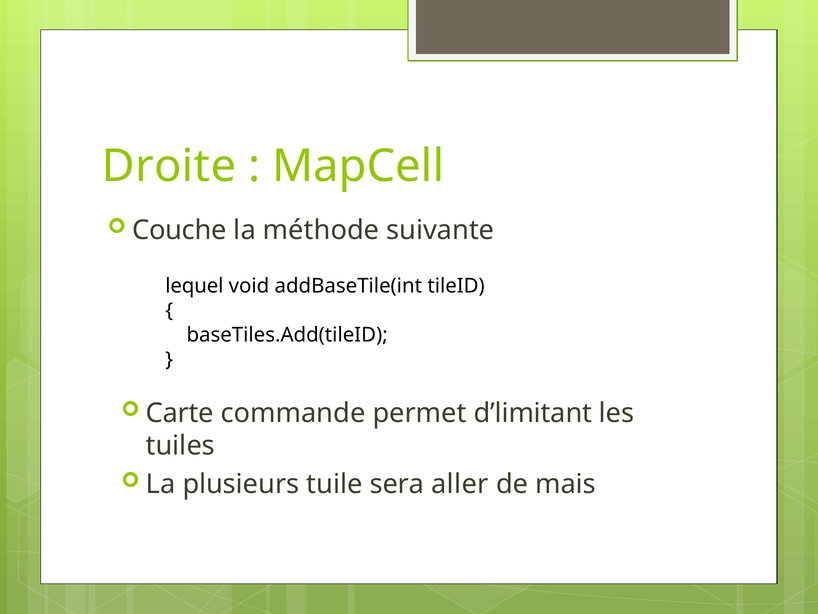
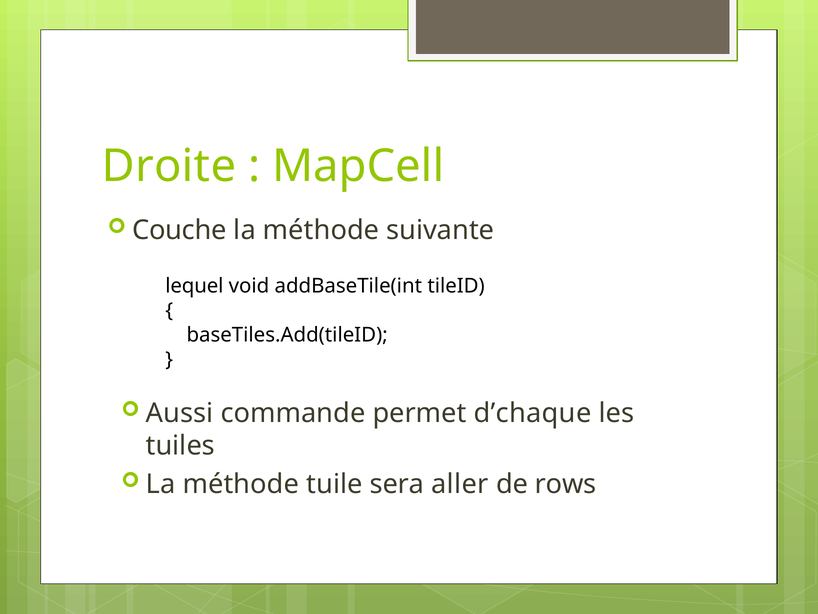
Carte: Carte -> Aussi (180, 413)
d’limitant: d’limitant -> d’chaque (533, 413)
plusieurs: plusieurs -> méthode (241, 484)
mais: mais -> rows (566, 484)
